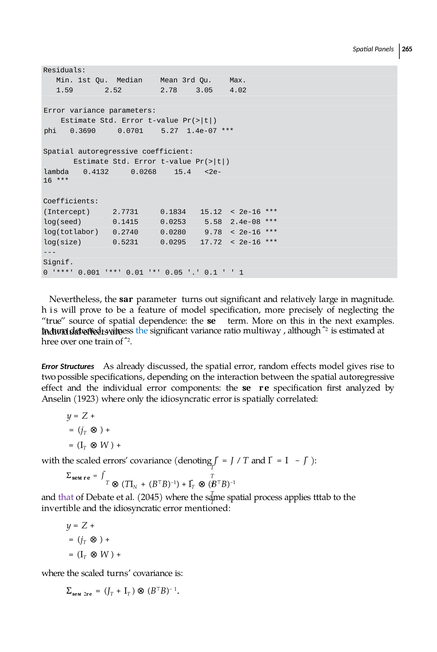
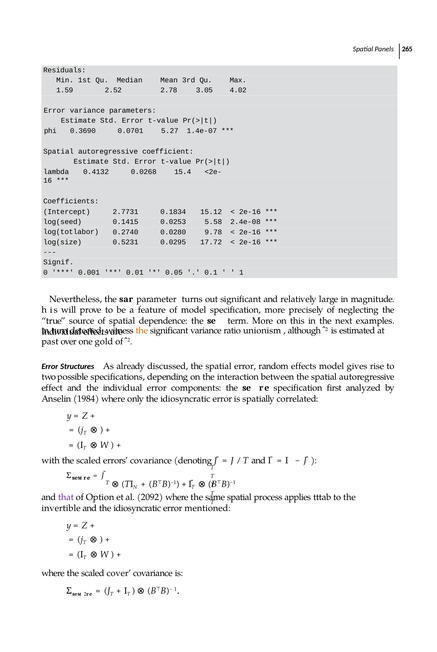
the colour: blue -> orange (142, 331)
multiway: multiway -> unionism (262, 331)
hree: hree -> past (50, 342)
train: train -> gold (104, 342)
1923: 1923 -> 1984 (86, 399)
Debate: Debate -> Option (100, 498)
2045: 2045 -> 2092 (150, 498)
scaled turns: turns -> cover (119, 574)
